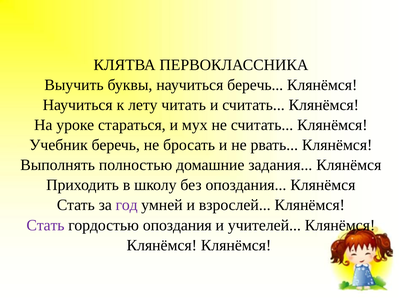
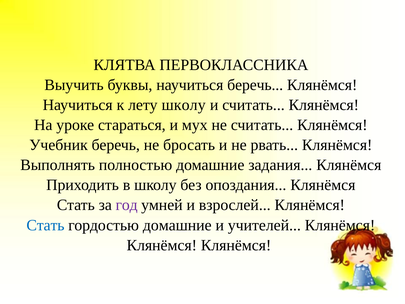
лету читать: читать -> школу (184, 105)
Стать colour: purple -> blue (45, 225)
гордостью опоздания: опоздания -> домашние (177, 225)
